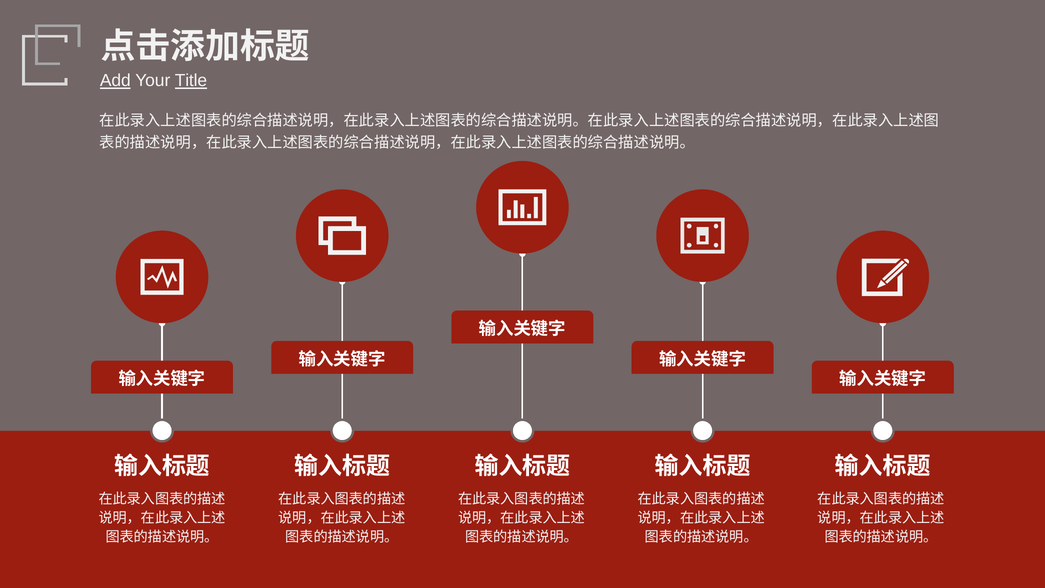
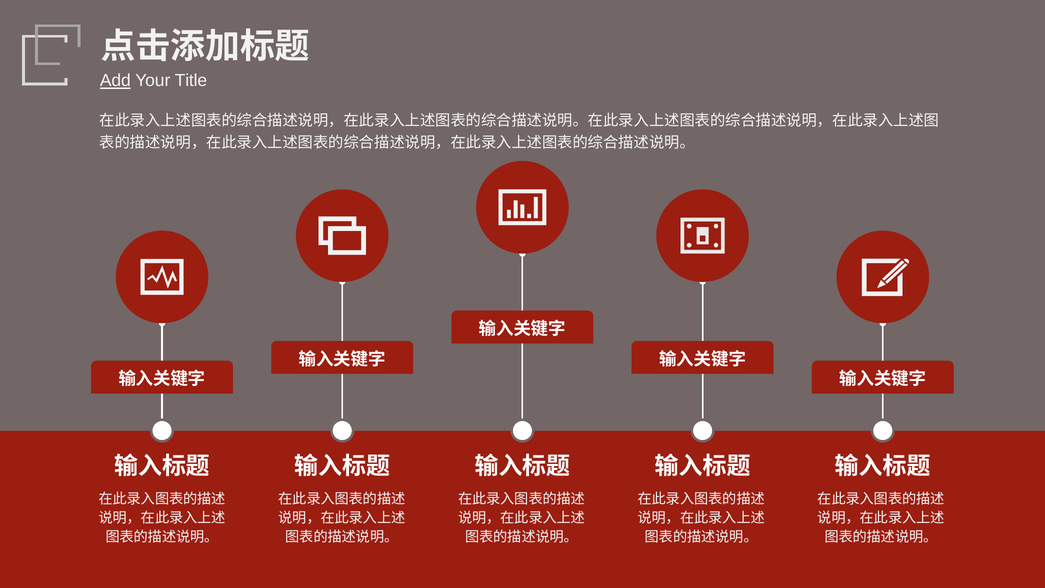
Title underline: present -> none (191, 81)
